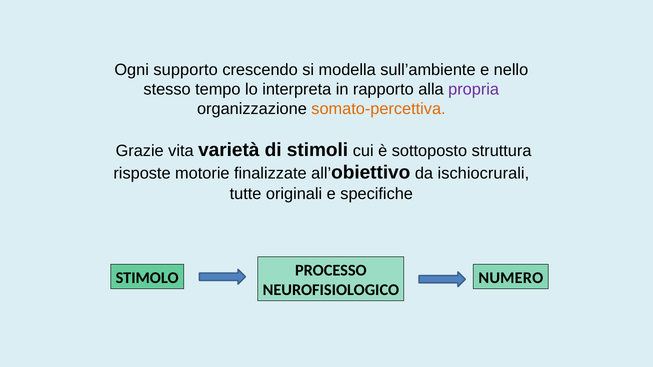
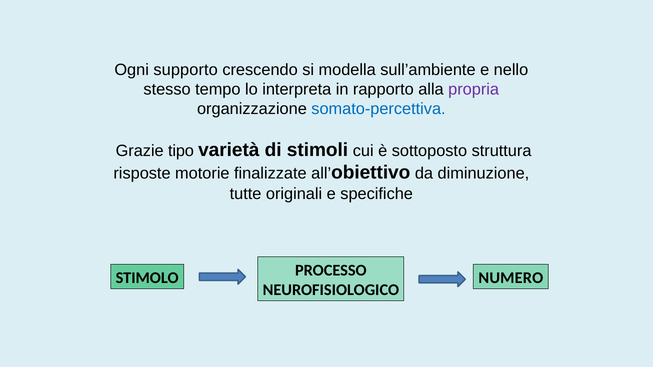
somato-percettiva colour: orange -> blue (378, 109)
vita: vita -> tipo (181, 151)
ischiocrurali: ischiocrurali -> diminuzione (483, 174)
